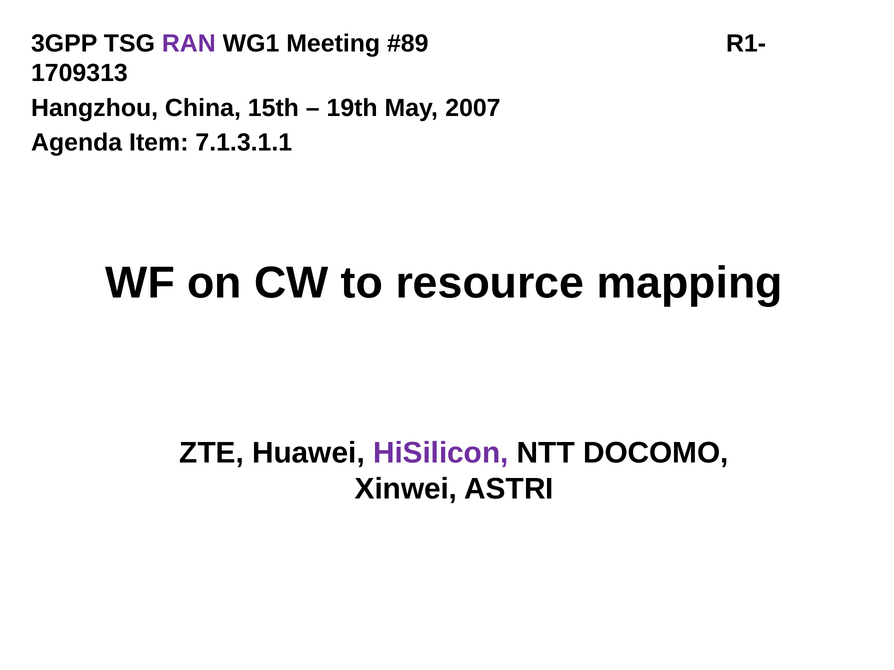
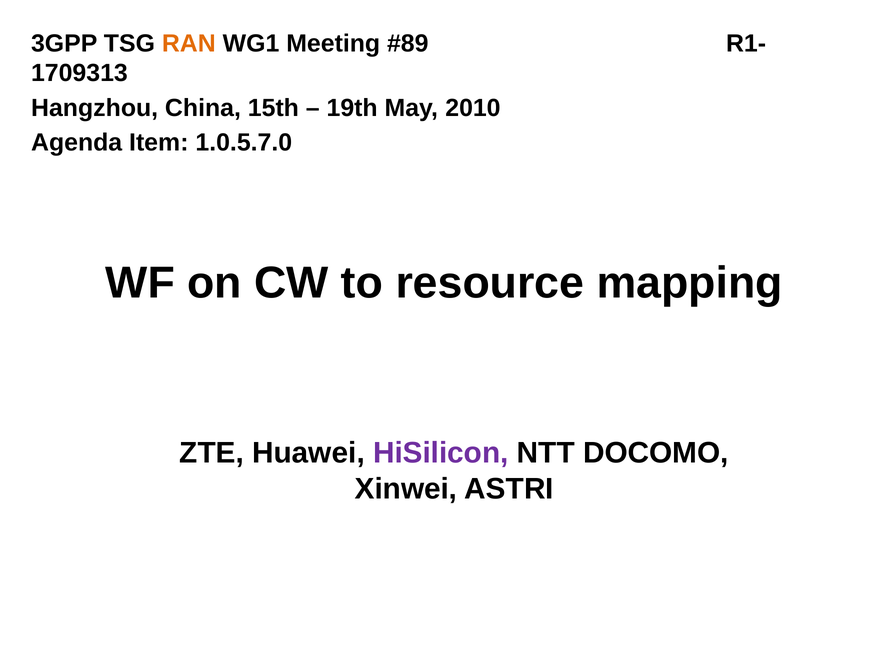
RAN colour: purple -> orange (189, 43)
2007: 2007 -> 2010 (473, 108)
7.1.3.1.1: 7.1.3.1.1 -> 1.0.5.7.0 (244, 143)
